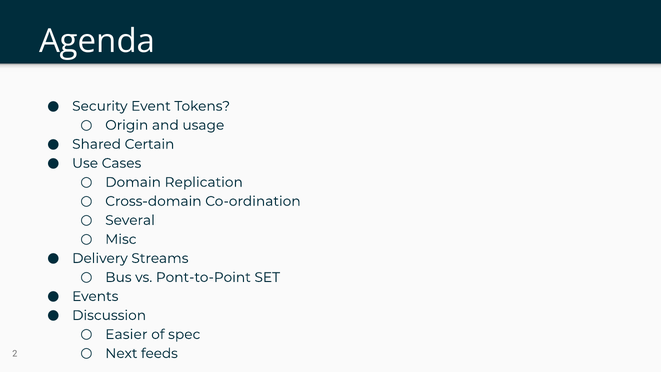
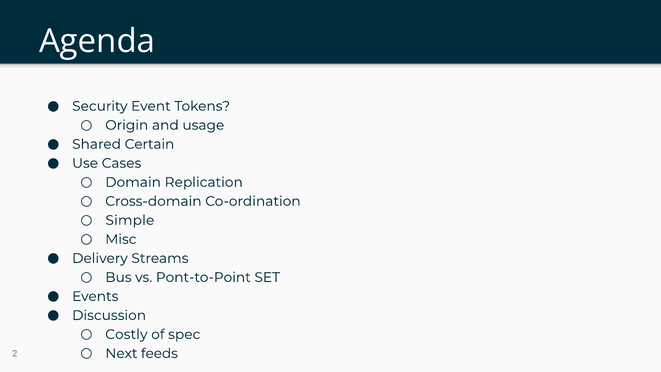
Several: Several -> Simple (130, 220)
Easier: Easier -> Costly (126, 334)
